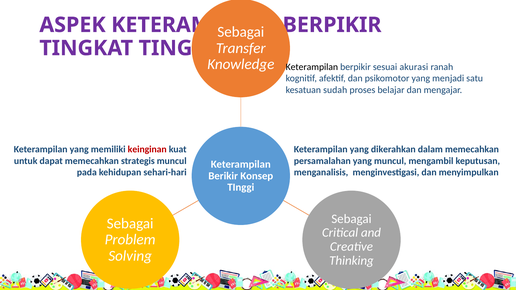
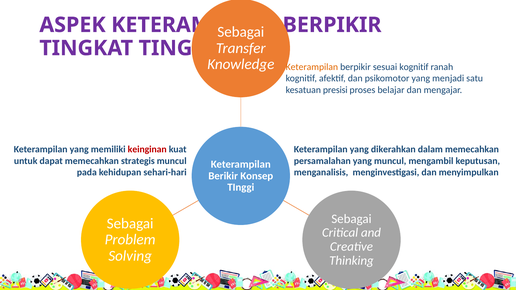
Keterampilan colour: black -> orange (312, 67)
sesuai akurasi: akurasi -> kognitif (414, 67)
sudah: sudah -> presisi (335, 90)
